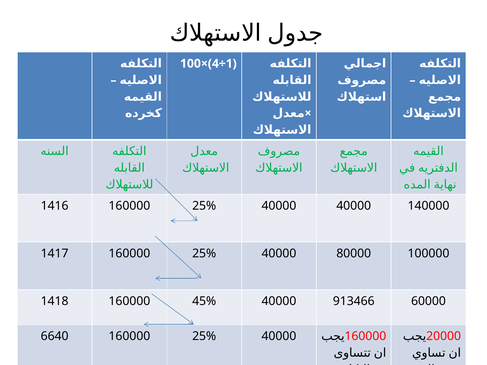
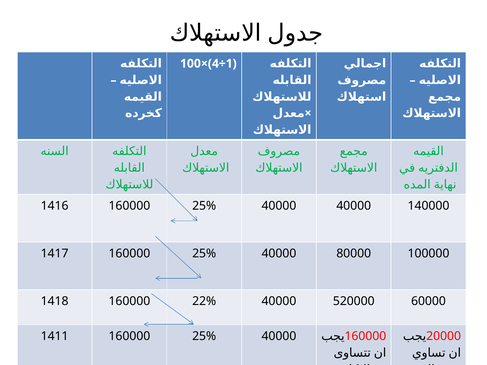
45%: 45% -> 22% (204, 301)
913466: 913466 -> 520000 (354, 301)
6640: 6640 -> 1411 (55, 336)
